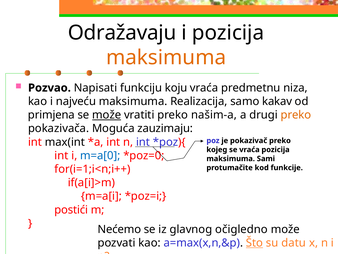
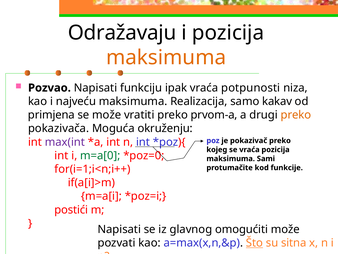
koju: koju -> ipak (176, 88)
predmetnu: predmetnu -> potpunosti (251, 88)
može underline: present -> none (107, 115)
našim-a: našim-a -> prvom-a (214, 115)
zauzimaju: zauzimaju -> okruženju (165, 128)
max(int colour: black -> purple (65, 142)
m=a[0 colour: blue -> green (100, 155)
Nećemo: Nećemo -> Napisati (119, 229)
očigledno: očigledno -> omogućiti (242, 229)
datu: datu -> sitna (294, 242)
